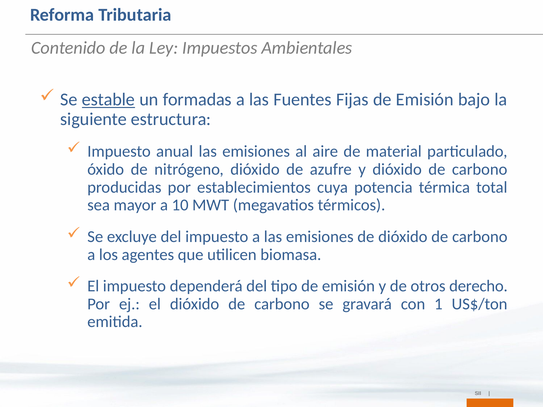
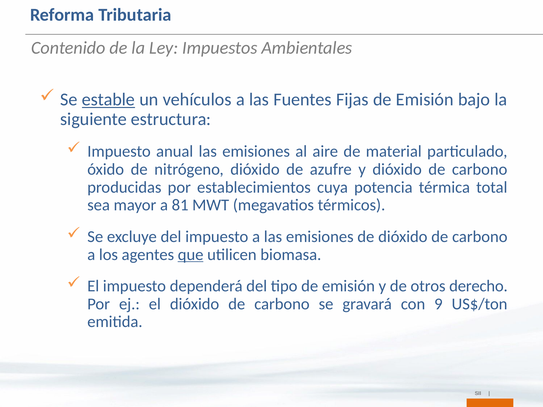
formadas: formadas -> vehículos (197, 100)
10: 10 -> 81 (180, 205)
que underline: none -> present (191, 255)
1: 1 -> 9 (438, 304)
